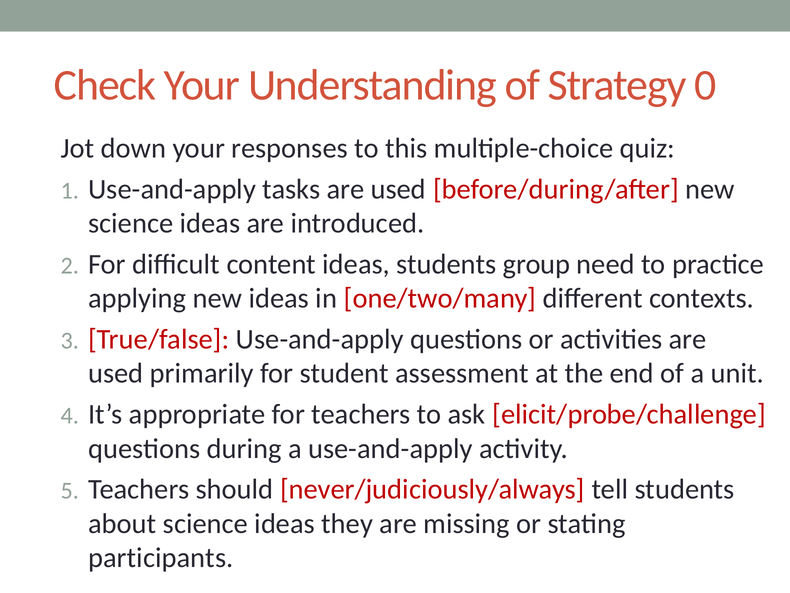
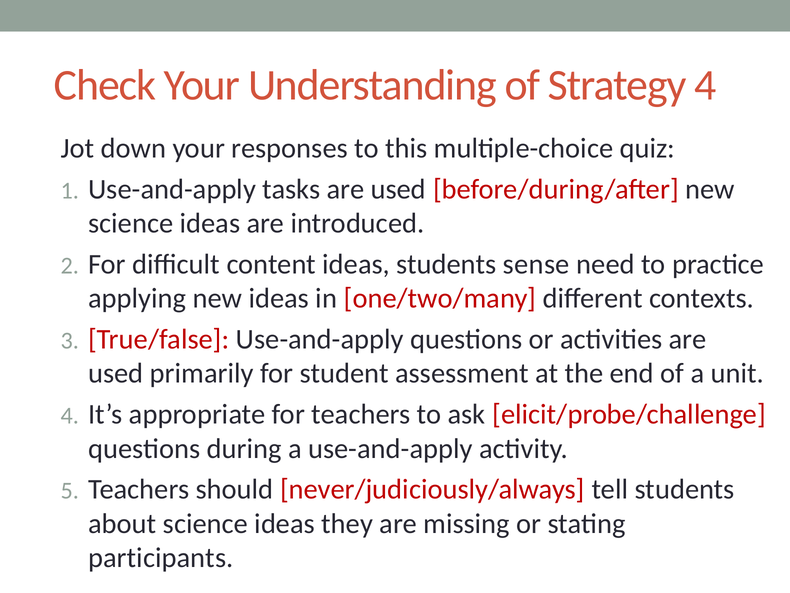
Strategy 0: 0 -> 4 (705, 85)
group: group -> sense (536, 264)
